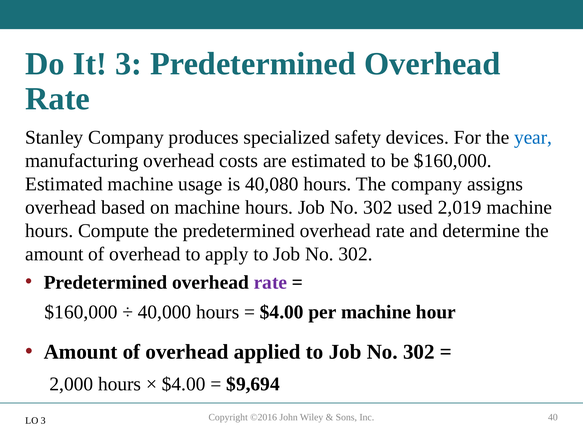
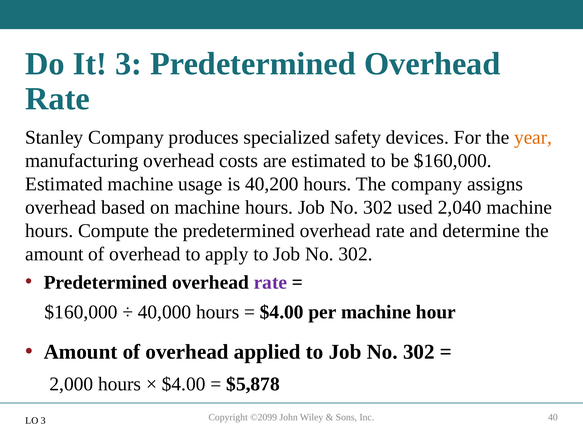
year colour: blue -> orange (533, 138)
40,080: 40,080 -> 40,200 (272, 184)
2,019: 2,019 -> 2,040 (460, 208)
$9,694: $9,694 -> $5,878 (253, 384)
©2016: ©2016 -> ©2099 (264, 418)
